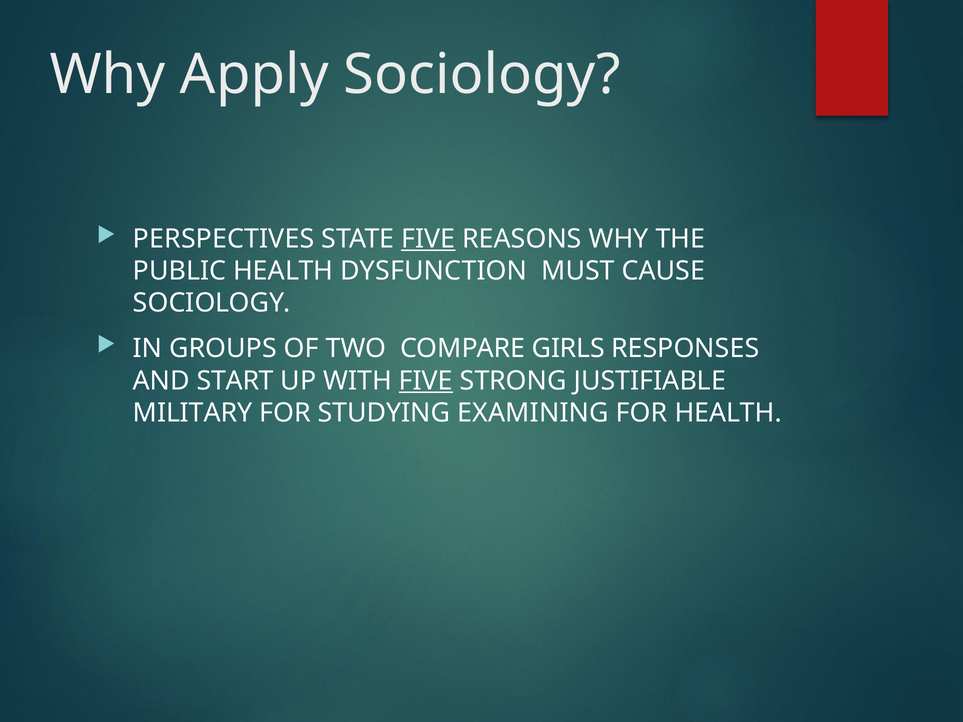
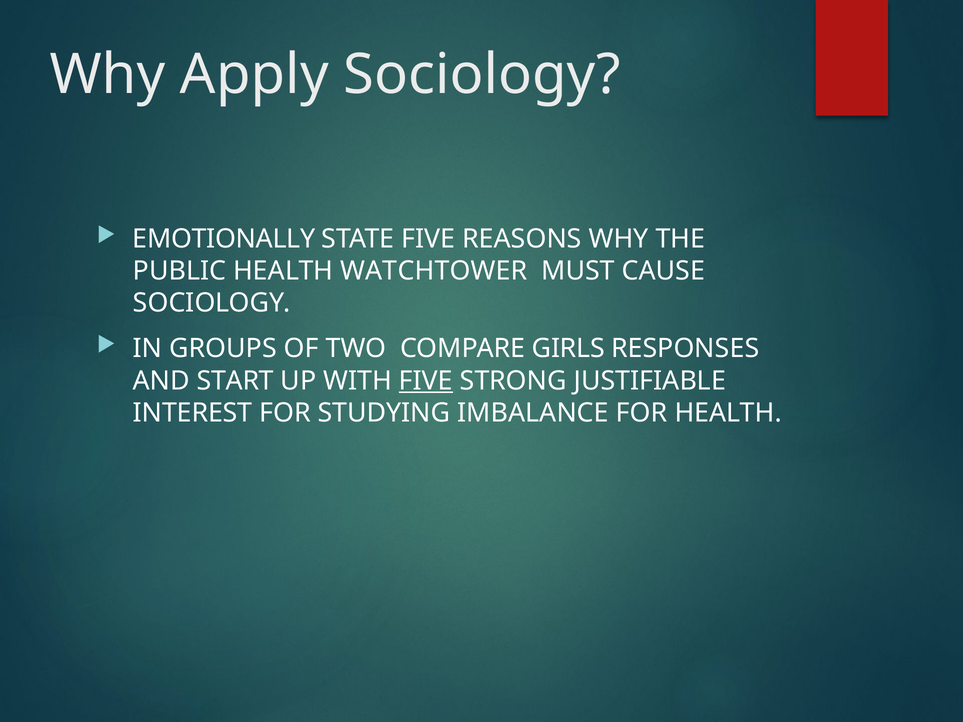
PERSPECTIVES: PERSPECTIVES -> EMOTIONALLY (224, 239)
FIVE underline: present -> none (428, 239)
DYSFUNCTION: DYSFUNCTION -> WATCHTOWER (434, 271)
MILITARY: MILITARY -> INTEREST (193, 413)
EXAMINING: EXAMINING -> IMBALANCE (533, 413)
